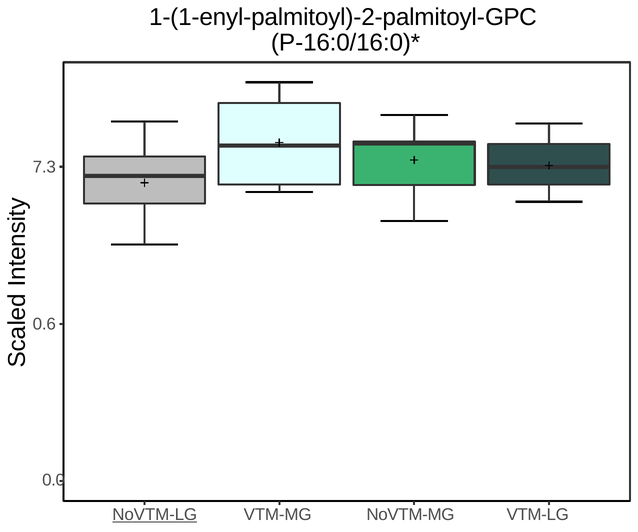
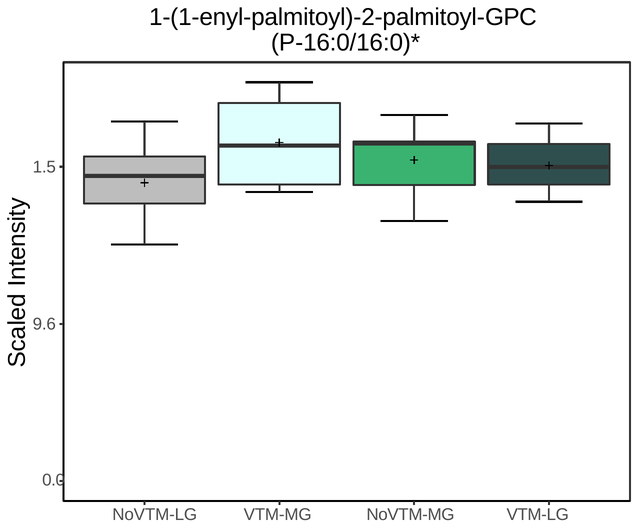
7.3: 7.3 -> 1.5 (44, 167)
0.6: 0.6 -> 9.6 (44, 324)
NoVTM-LG underline: present -> none (155, 514)
